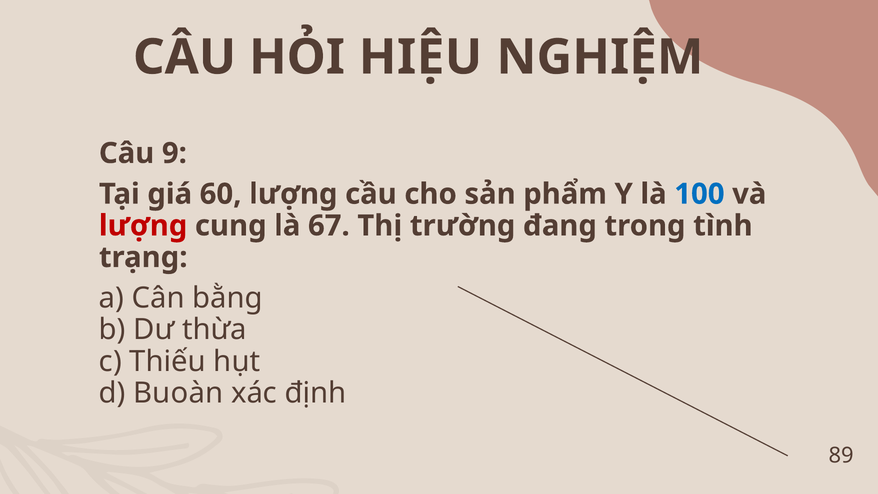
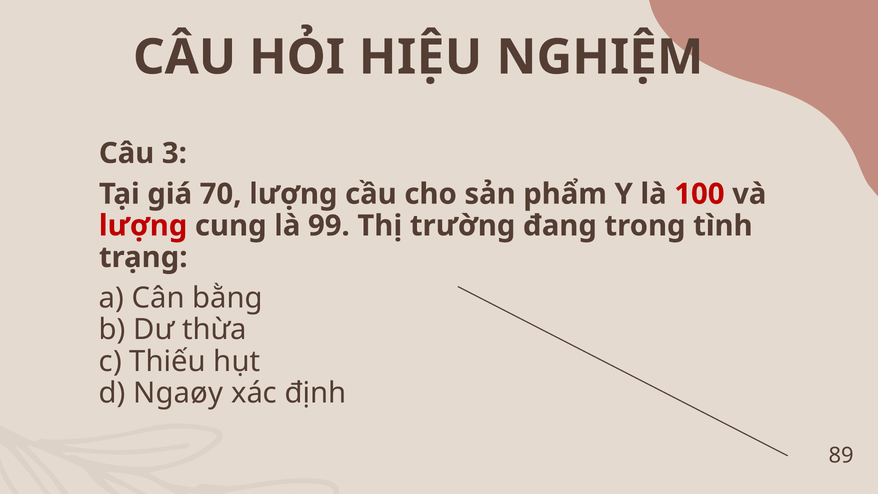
9: 9 -> 3 (174, 153)
60: 60 -> 70 (221, 194)
100 colour: blue -> red (699, 194)
67: 67 -> 99 (329, 226)
Buoàn: Buoàn -> Ngaøy (178, 393)
